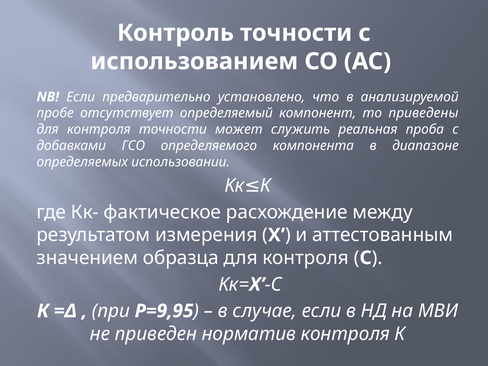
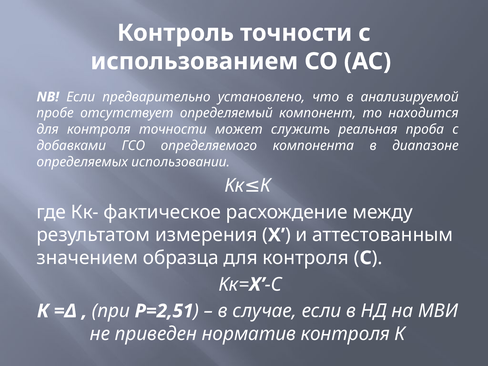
приведены: приведены -> находится (423, 113)
Р=9,95: Р=9,95 -> Р=2,51 (164, 311)
